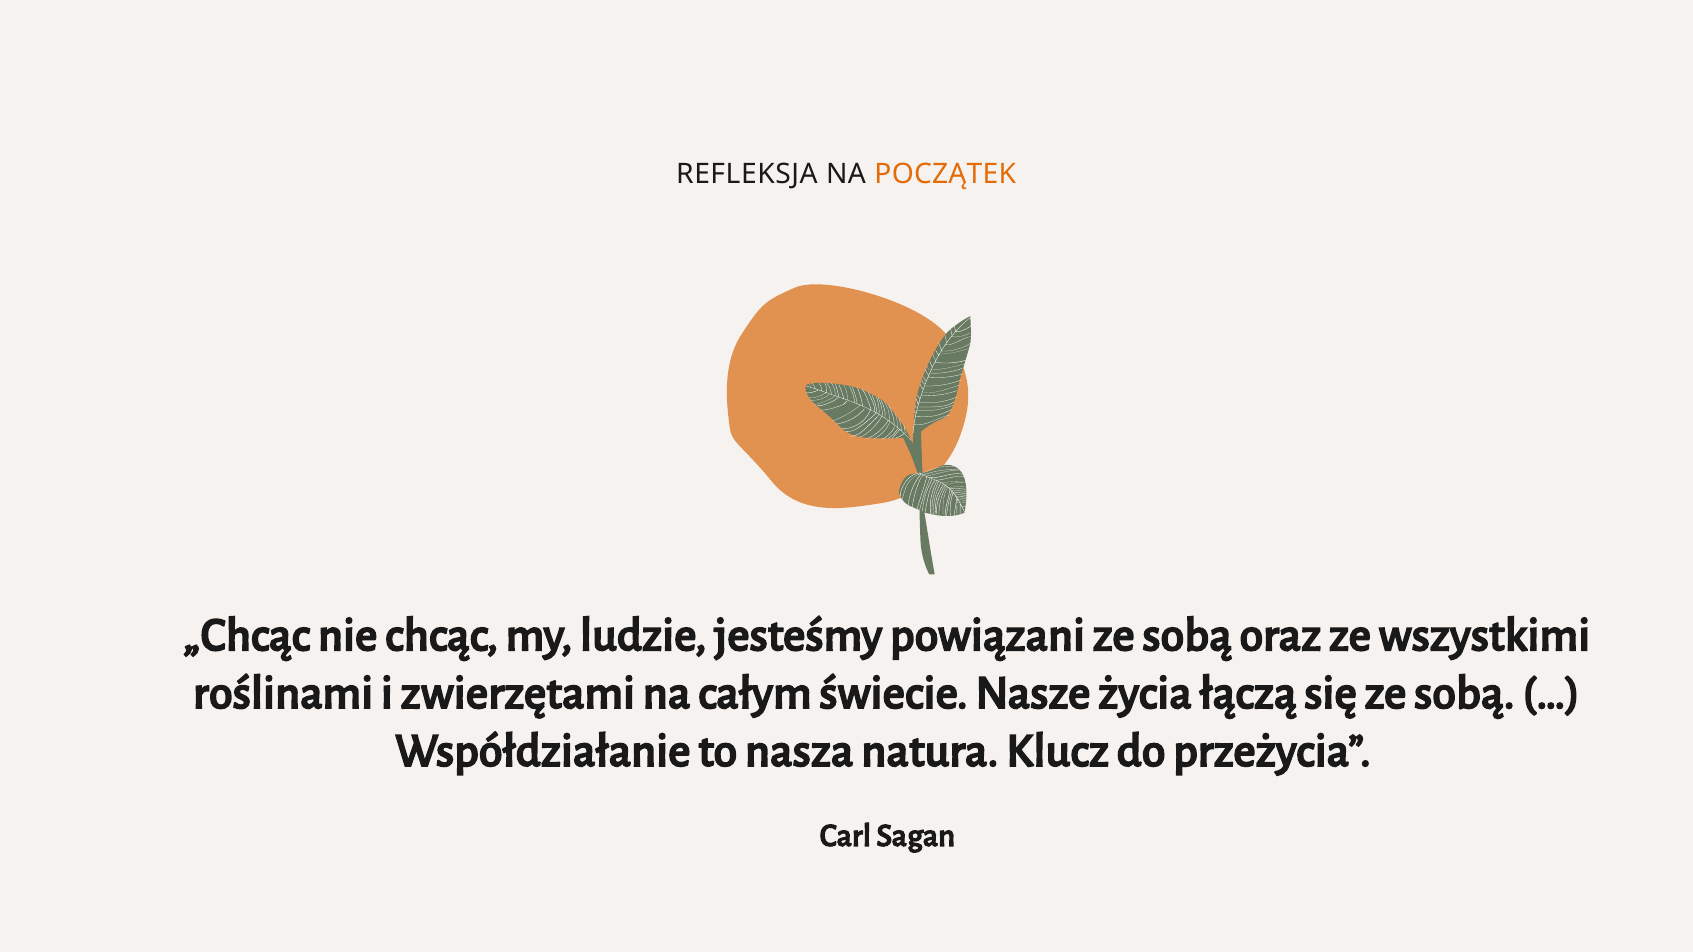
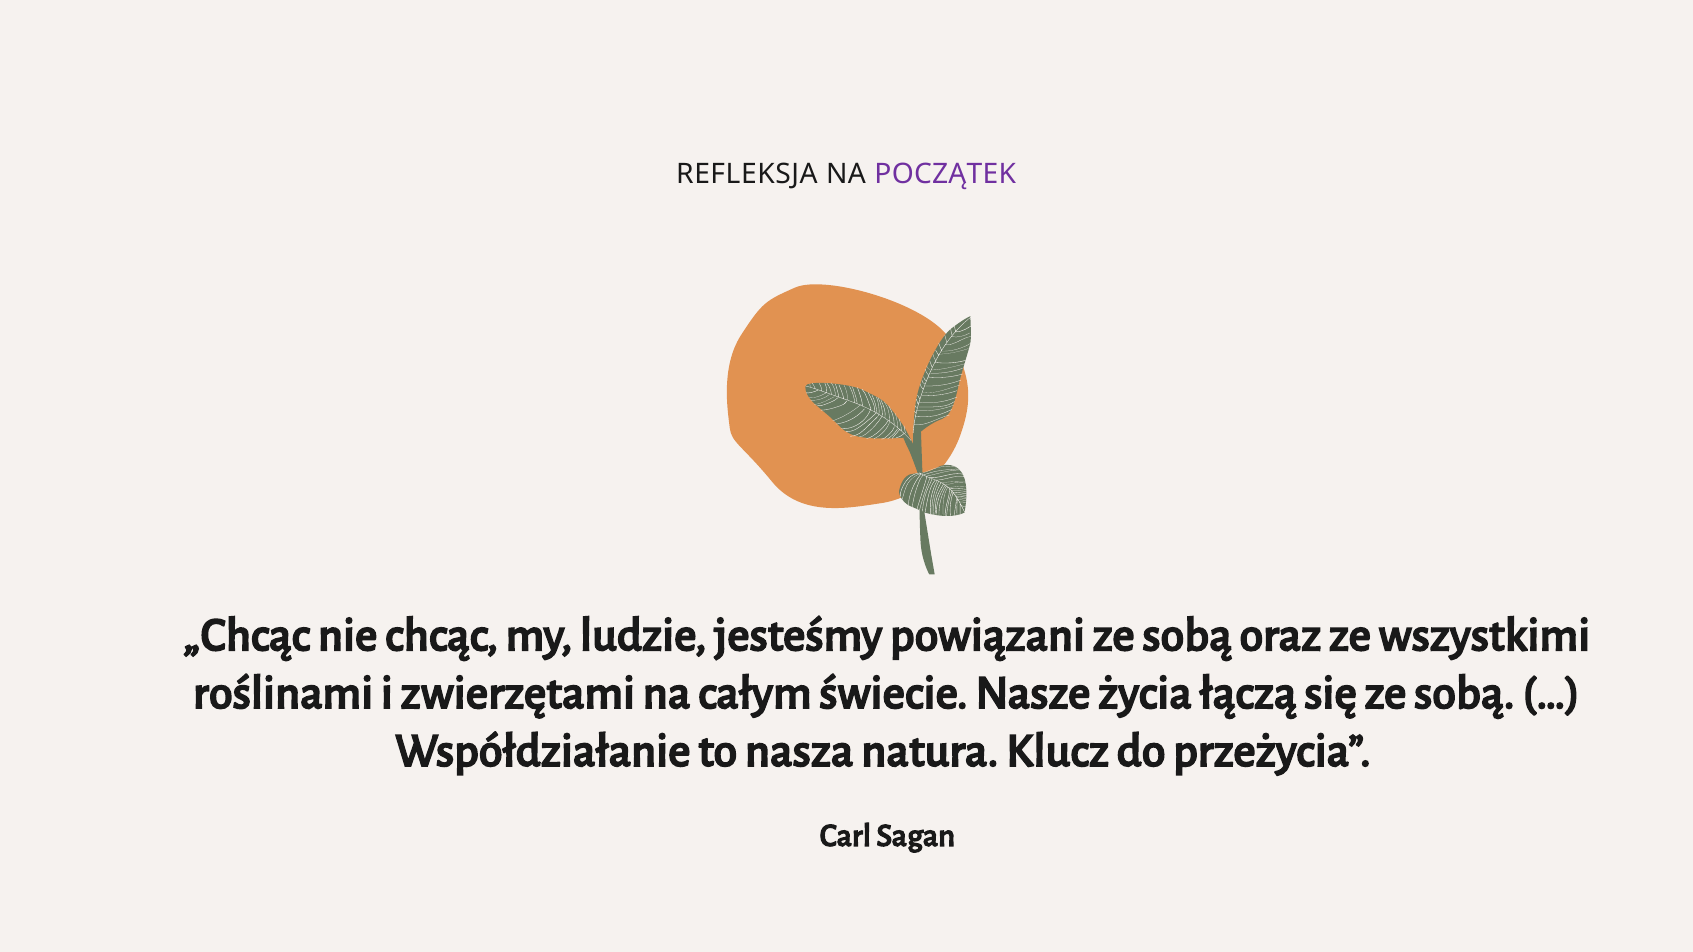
POCZĄTEK colour: orange -> purple (945, 174)
